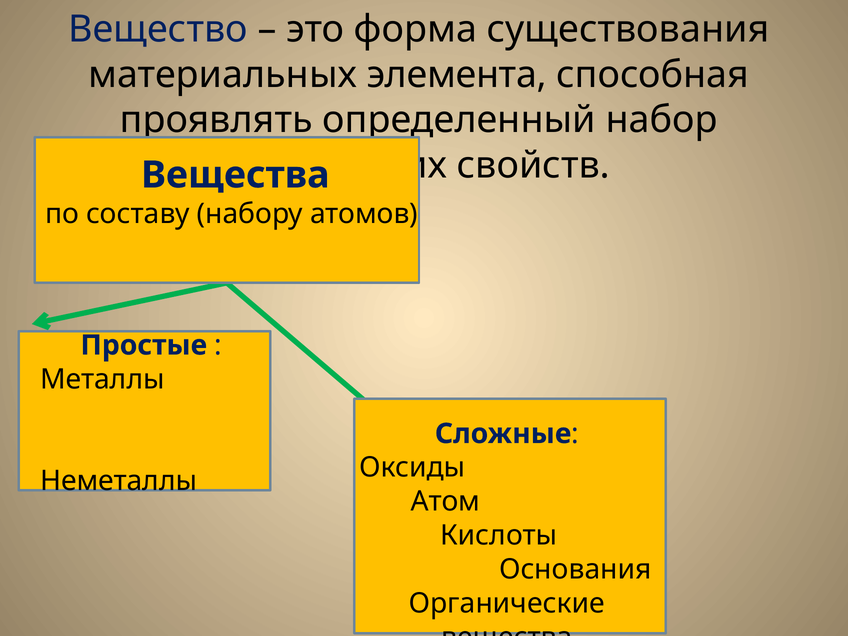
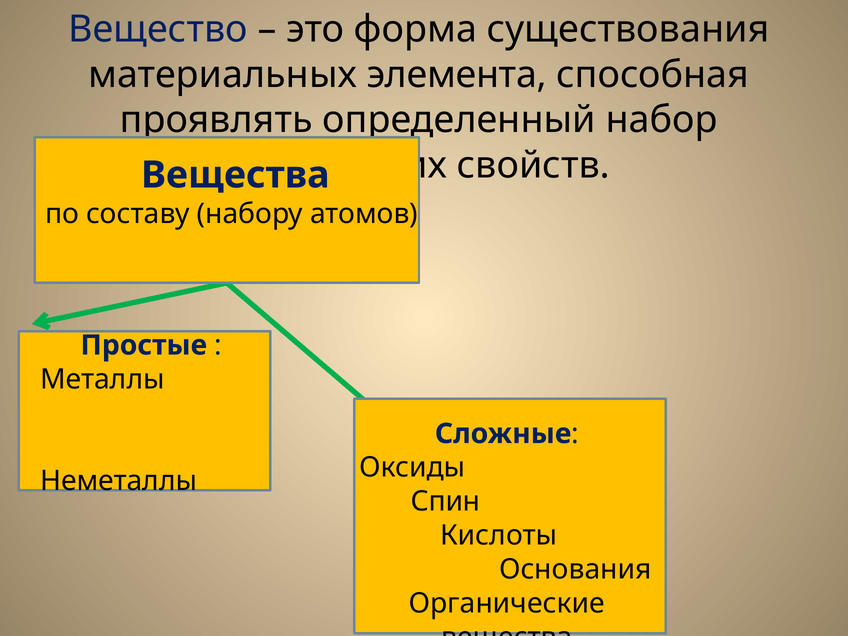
Атом: Атом -> Спин (446, 502)
